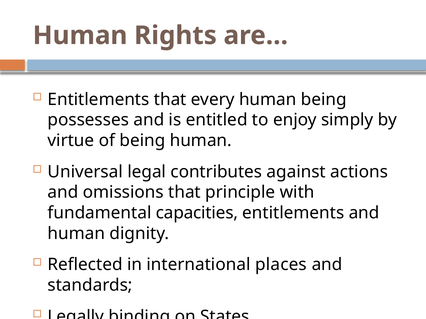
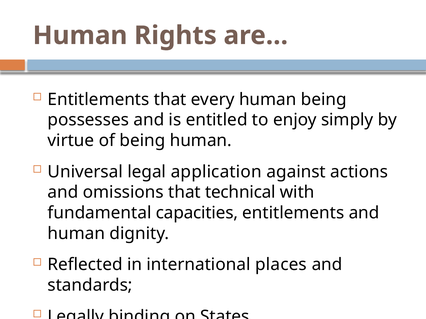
contributes: contributes -> application (216, 172)
principle: principle -> technical (240, 193)
